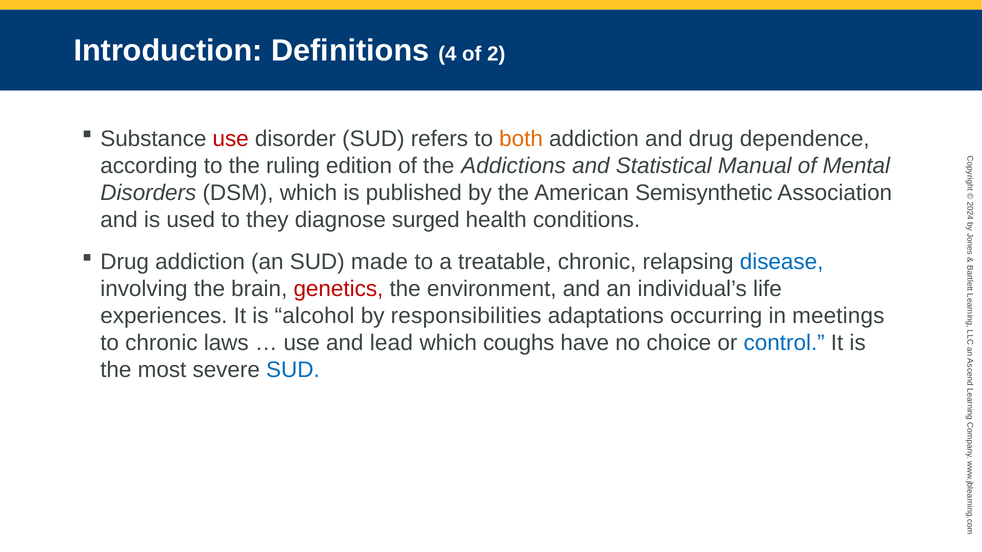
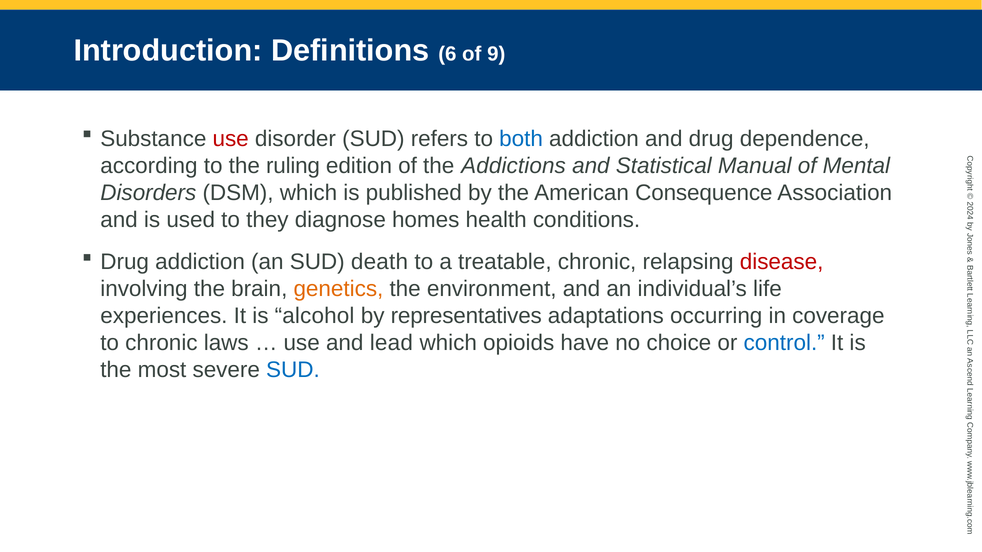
Definitions 4: 4 -> 6 (447, 54)
of 2: 2 -> 9 (496, 54)
both colour: orange -> blue (521, 139)
Semisynthetic: Semisynthetic -> Consequence (704, 193)
surged: surged -> homes (426, 220)
made: made -> death (379, 262)
disease colour: blue -> red (782, 262)
genetics colour: red -> orange (338, 289)
responsibilities: responsibilities -> representatives (466, 316)
meetings: meetings -> coverage (838, 316)
coughs: coughs -> opioids (519, 343)
